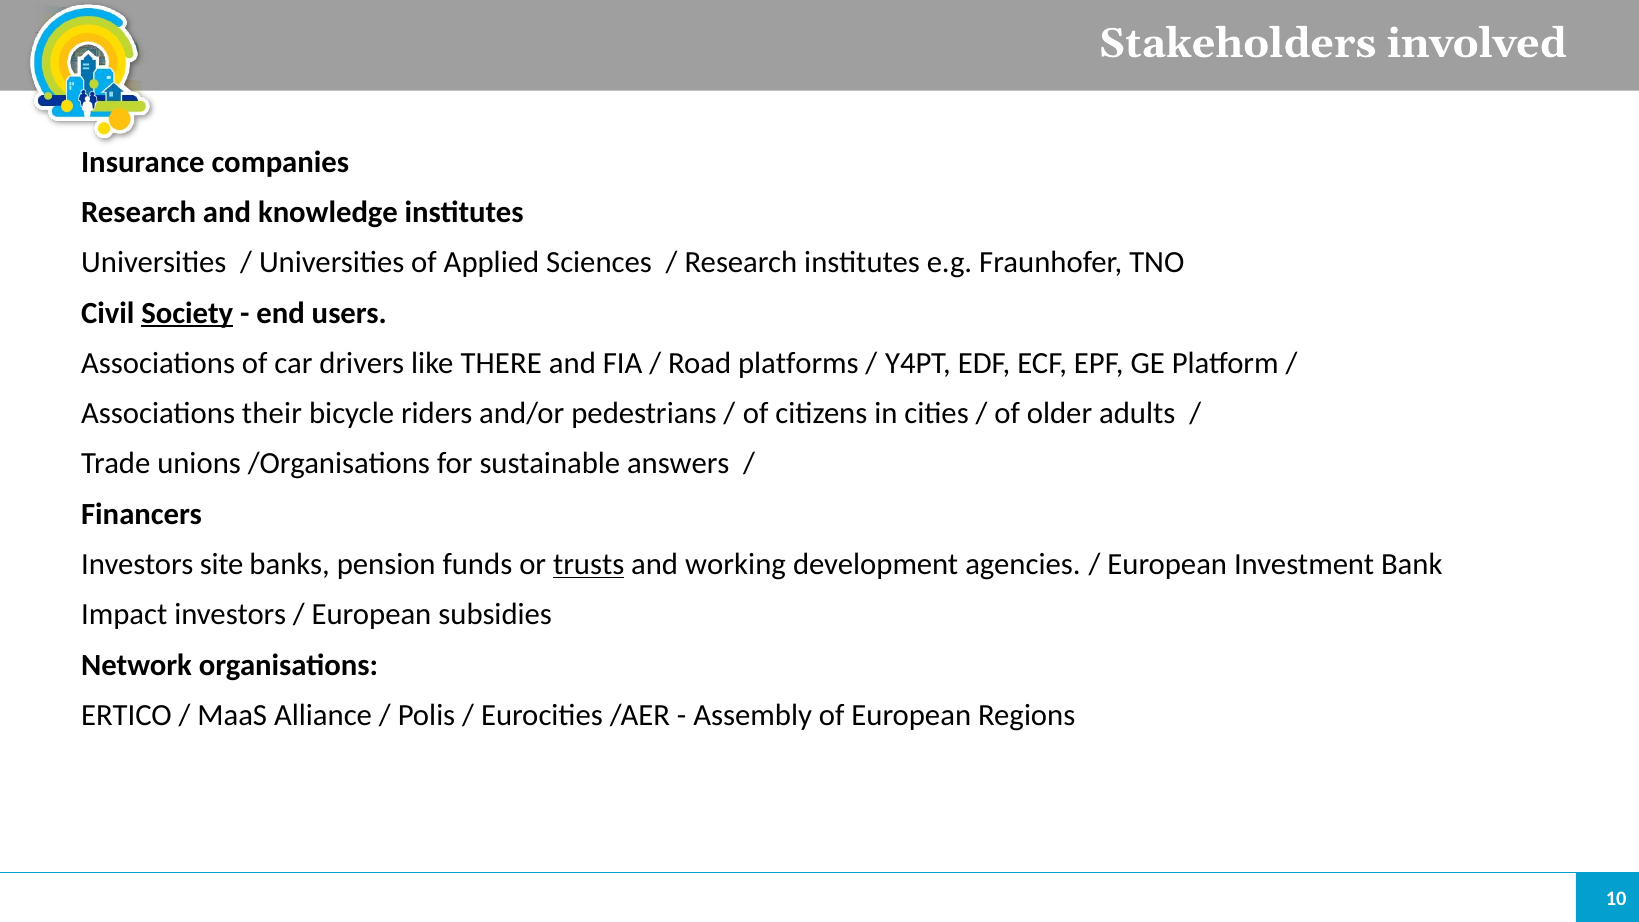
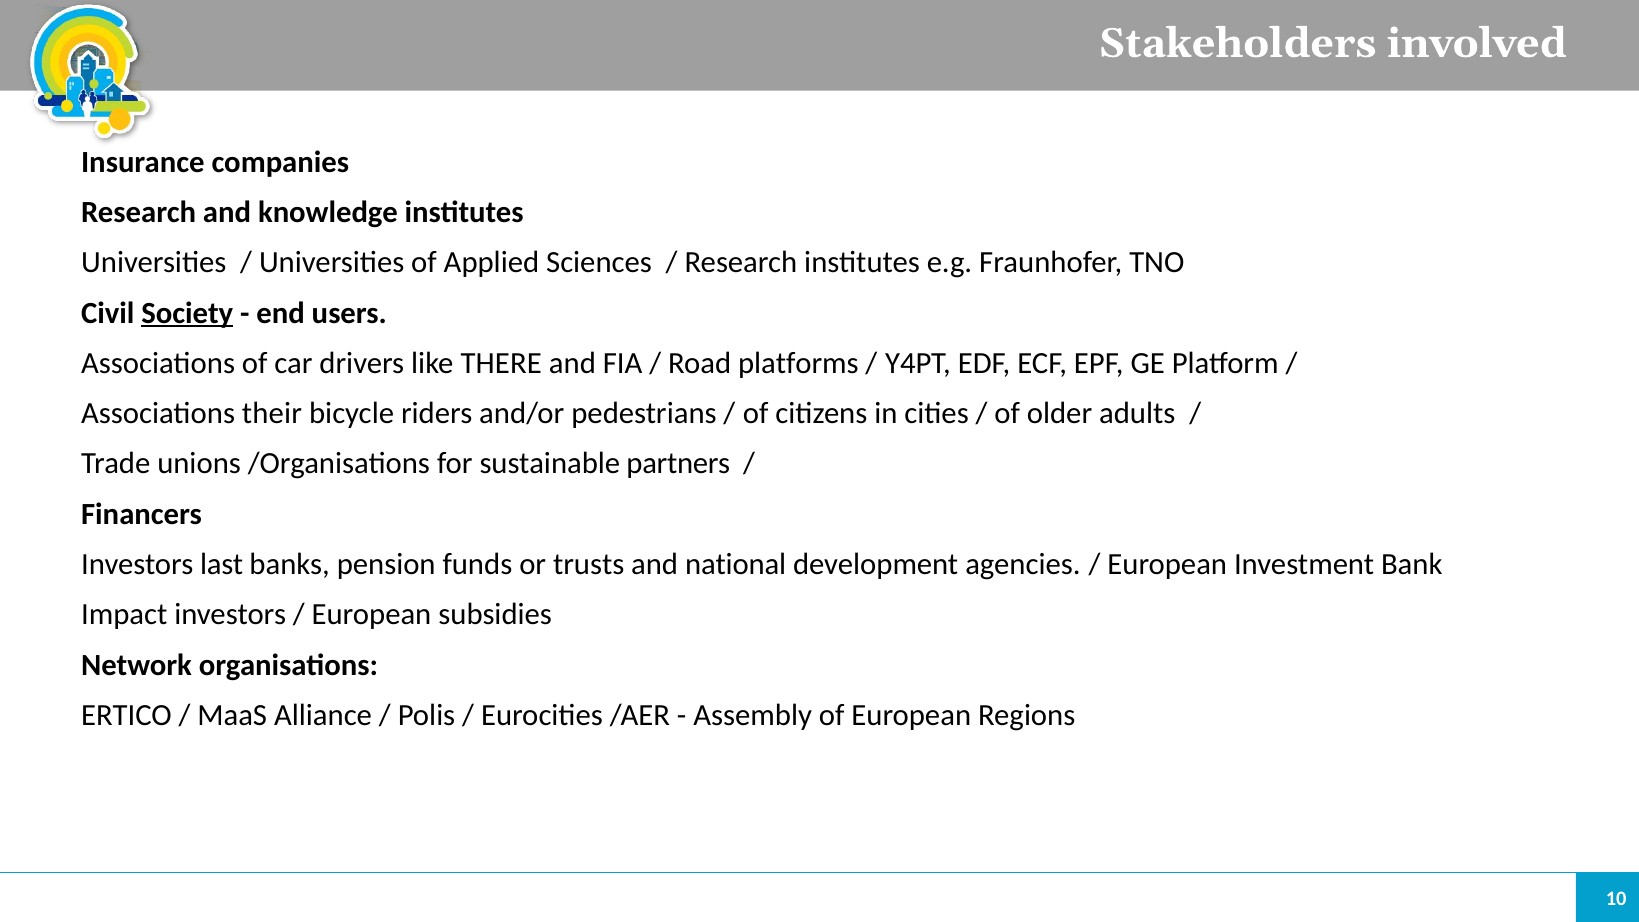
answers: answers -> partners (678, 464)
site: site -> last (222, 564)
trusts underline: present -> none (589, 564)
working: working -> national (736, 564)
